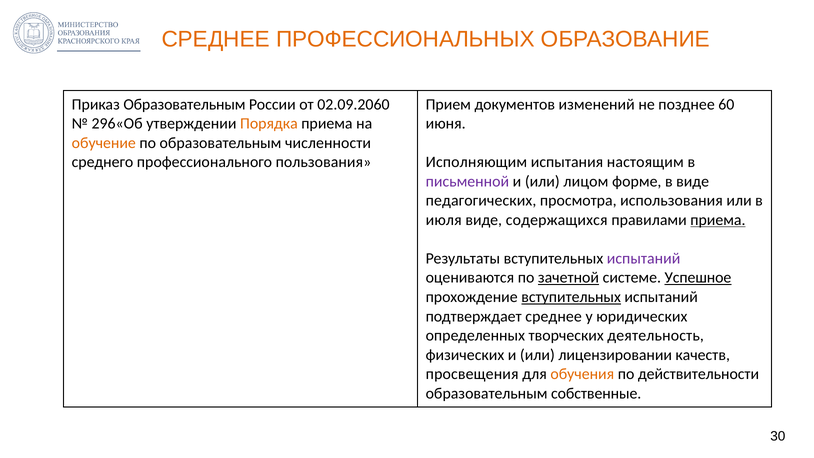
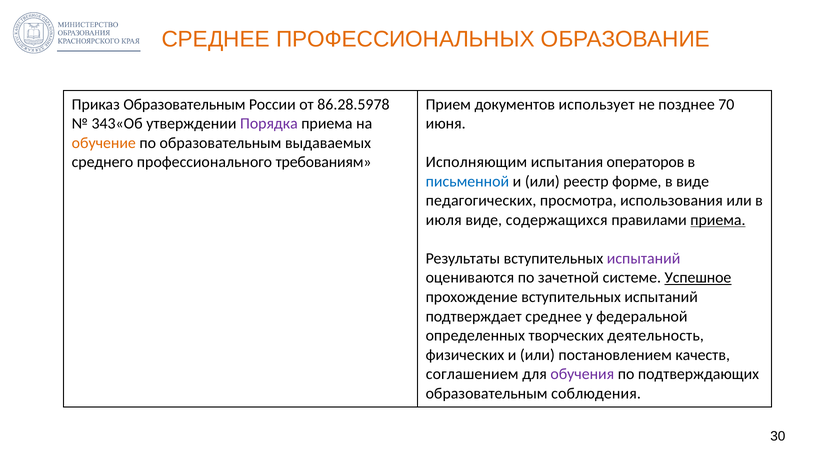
02.09.2060: 02.09.2060 -> 86.28.5978 (353, 104)
изменений: изменений -> использует (597, 104)
60: 60 -> 70 (726, 104)
296«Об: 296«Об -> 343«Об (117, 124)
Порядка colour: orange -> purple (269, 124)
численности: численности -> выдаваемых (328, 143)
пользования: пользования -> требованиям (324, 162)
настоящим: настоящим -> операторов (645, 162)
письменной colour: purple -> blue (467, 181)
лицом: лицом -> реестр (586, 181)
зачетной underline: present -> none (568, 278)
вступительных underline: present -> none (571, 297)
юридических: юридических -> федеральной (642, 316)
лицензировании: лицензировании -> постановлением (615, 355)
просвещения: просвещения -> соглашением (472, 374)
обучения colour: orange -> purple (582, 374)
действительности: действительности -> подтверждающих (698, 374)
собственные: собственные -> соблюдения (596, 393)
